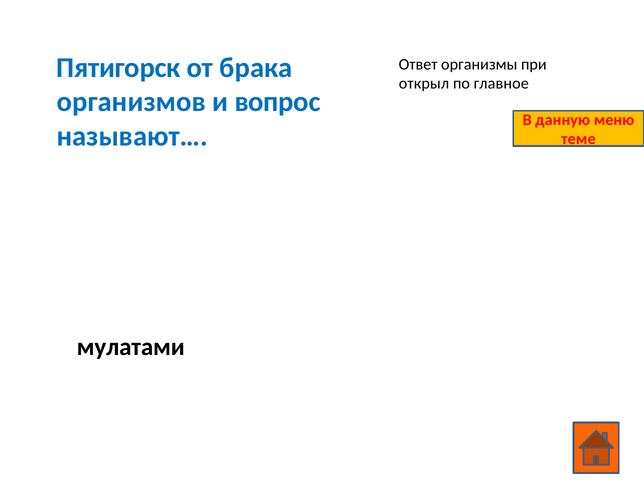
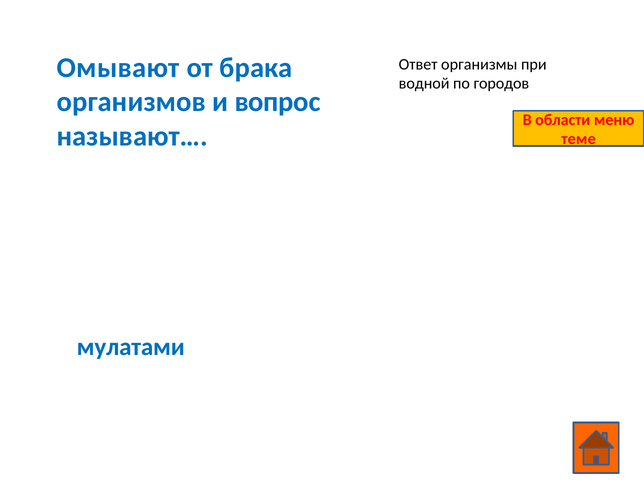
Пятигорск: Пятигорск -> Омывают (118, 68)
открыл: открыл -> водной (424, 84)
главное: главное -> городов (501, 84)
данную: данную -> области (563, 120)
мулатами colour: black -> blue (131, 347)
